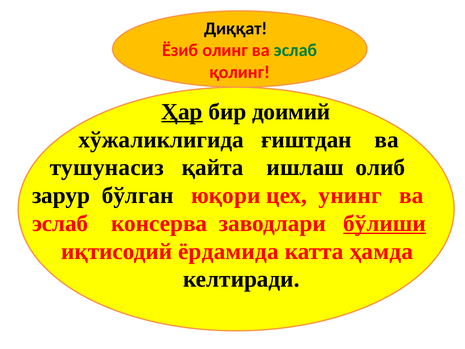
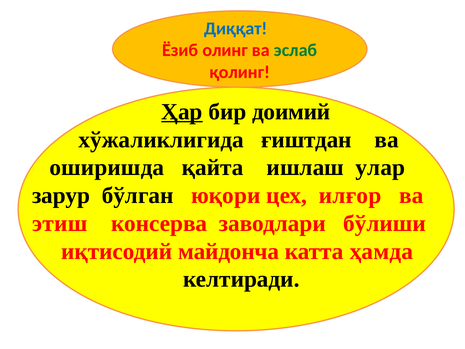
Диққат colour: black -> blue (236, 29)
тушунасиз: тушунасиз -> оширишда (107, 167)
олиб: олиб -> улар (380, 167)
унинг: унинг -> илғор (350, 195)
эслаб: эслаб -> этиш (60, 223)
бўлиши underline: present -> none (385, 223)
ёрдамида: ёрдамида -> майдонча (229, 251)
